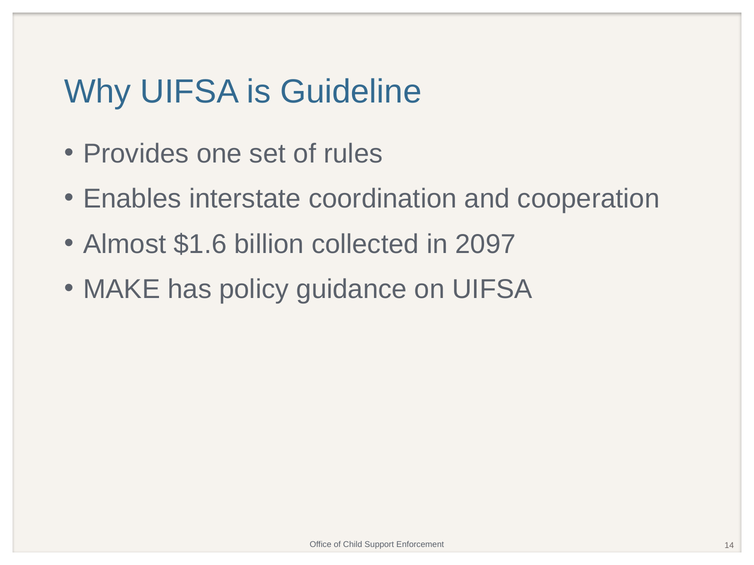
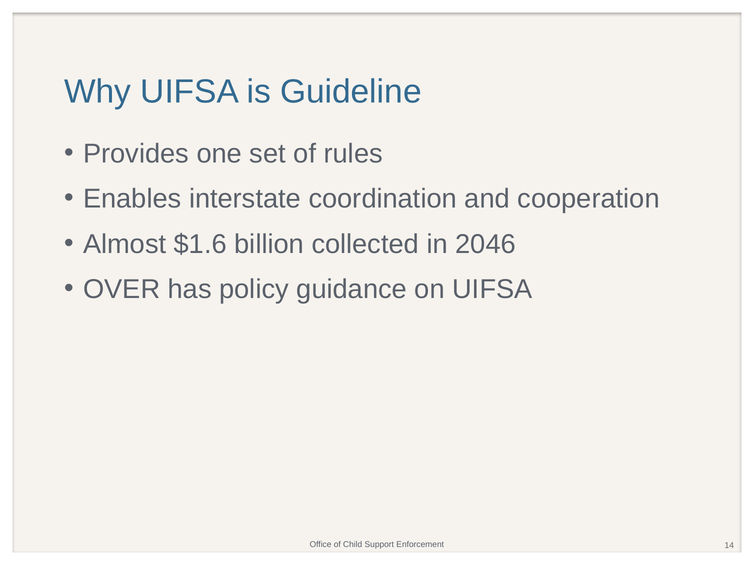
2097: 2097 -> 2046 (486, 244)
MAKE: MAKE -> OVER (122, 290)
